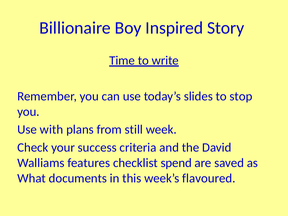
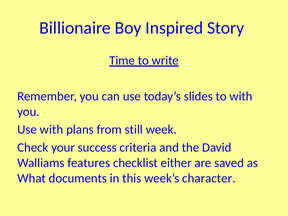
to stop: stop -> with (241, 96)
spend: spend -> either (176, 163)
flavoured: flavoured -> character (209, 178)
